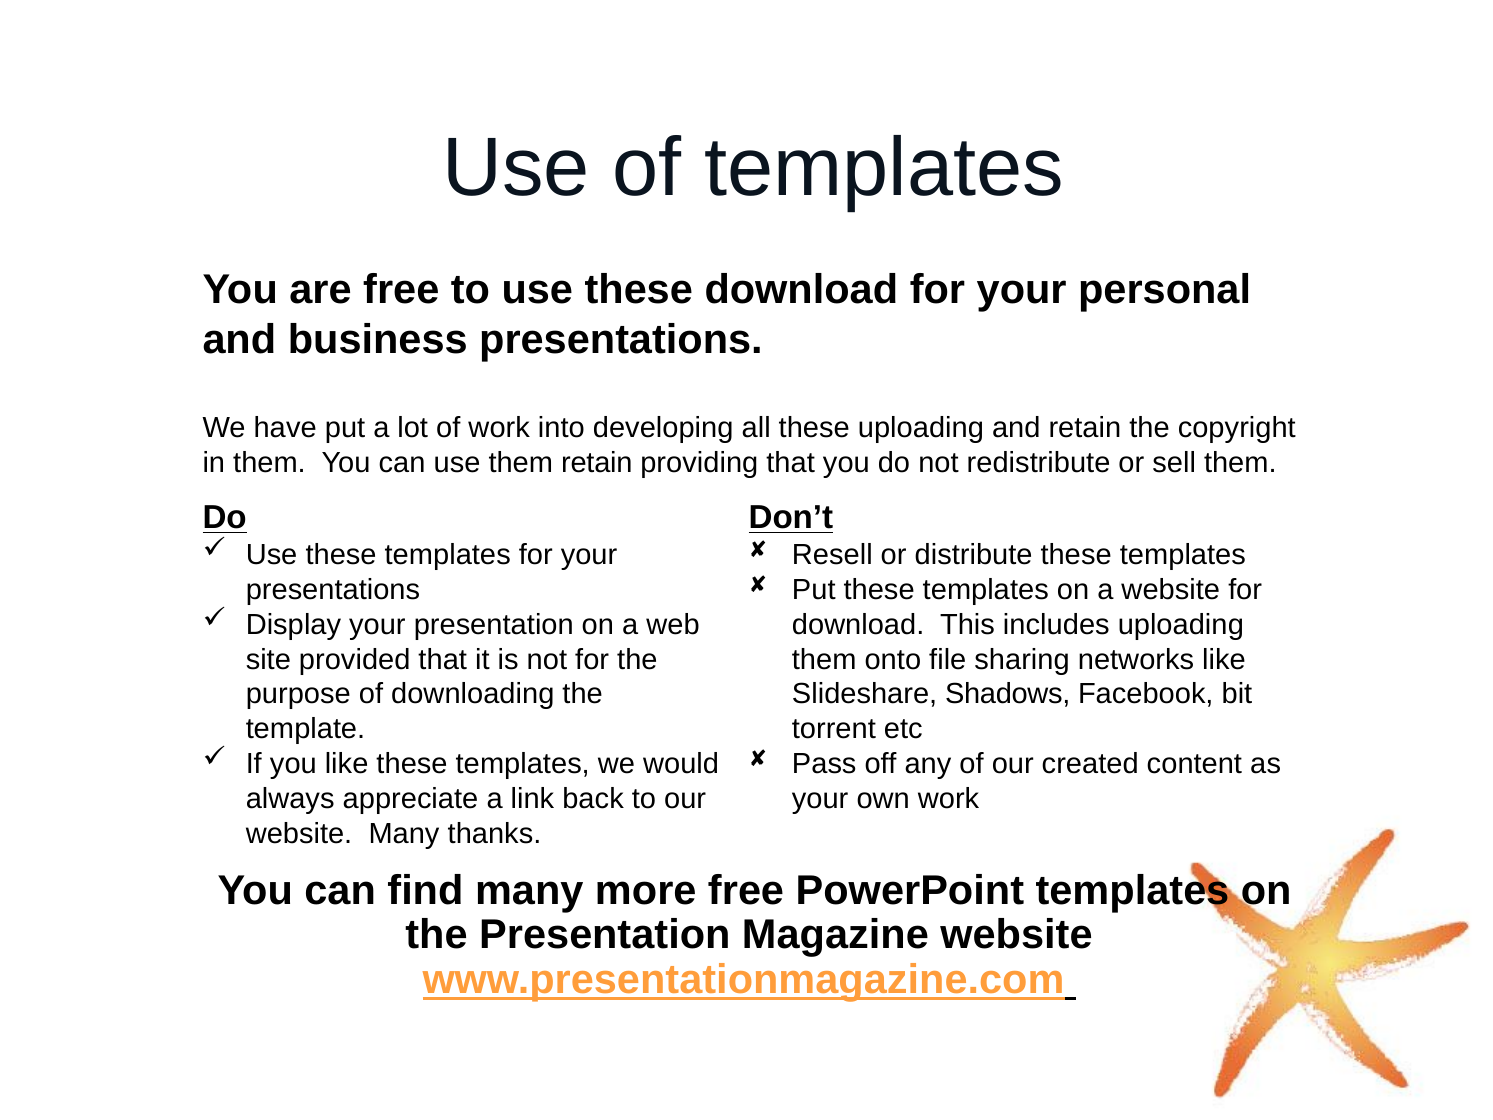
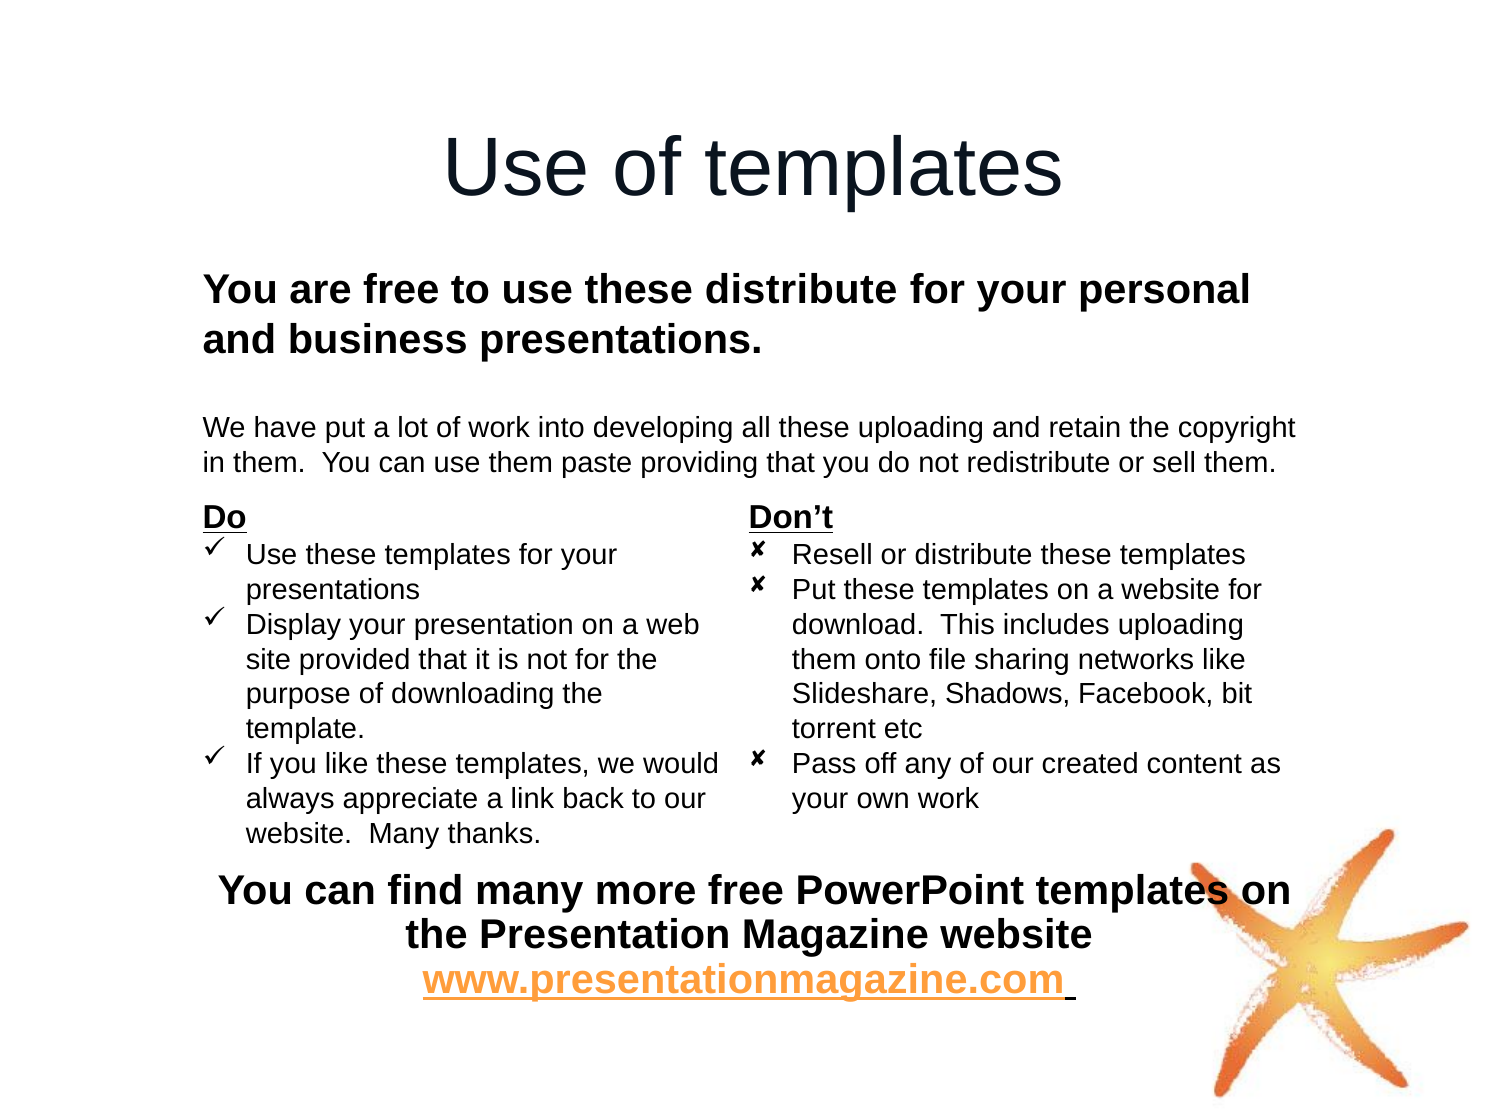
these download: download -> distribute (801, 290)
them retain: retain -> paste (597, 463)
